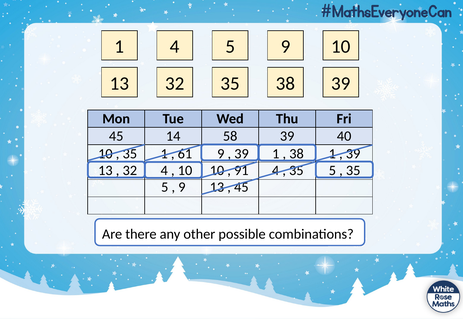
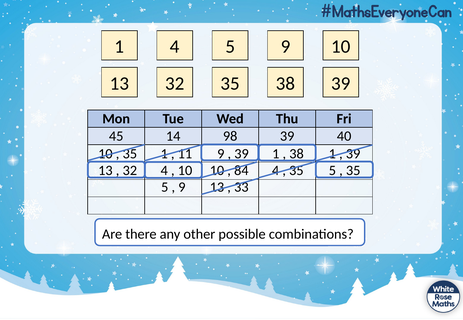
58: 58 -> 98 (230, 136)
61: 61 -> 11 (185, 154)
91: 91 -> 84 (241, 171)
45: 45 -> 33 (241, 188)
